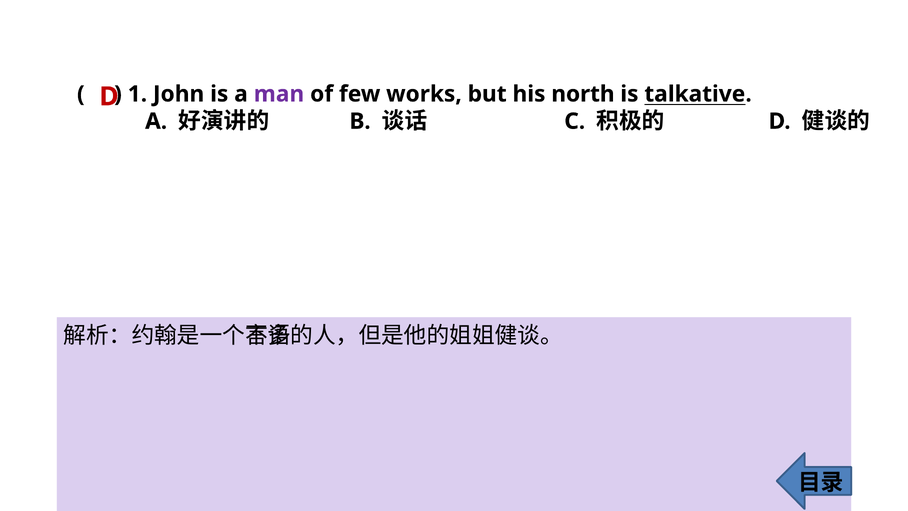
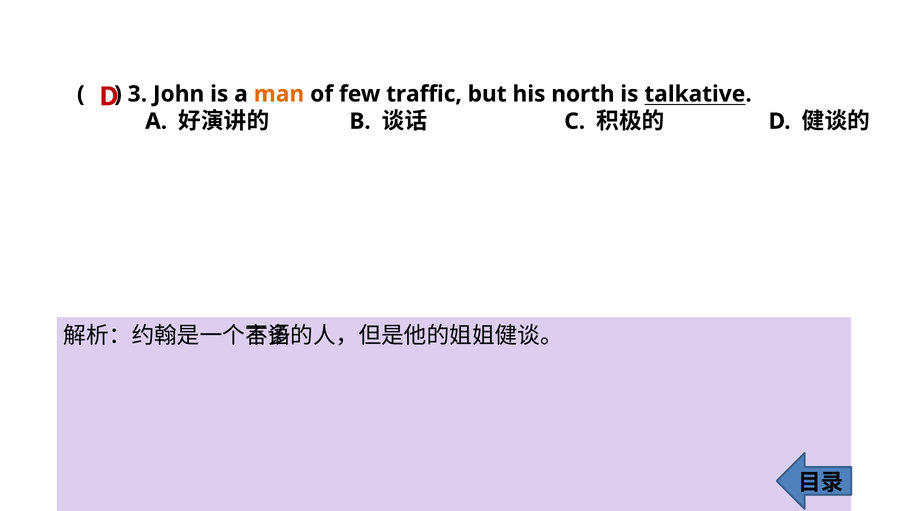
1: 1 -> 3 (137, 94)
man colour: purple -> orange (279, 94)
works: works -> traffic (424, 94)
